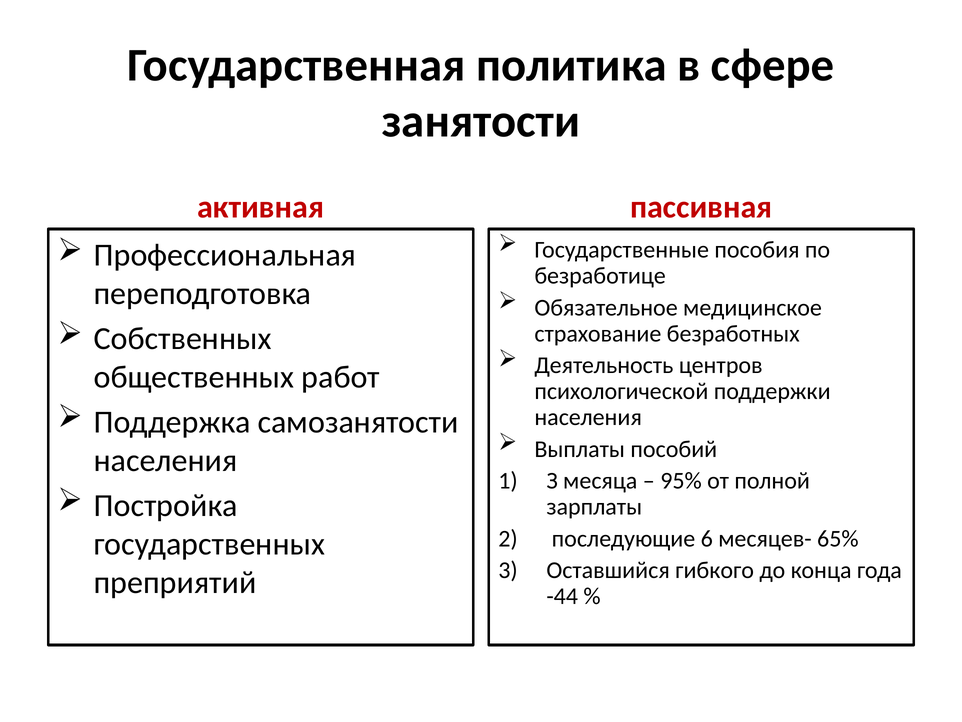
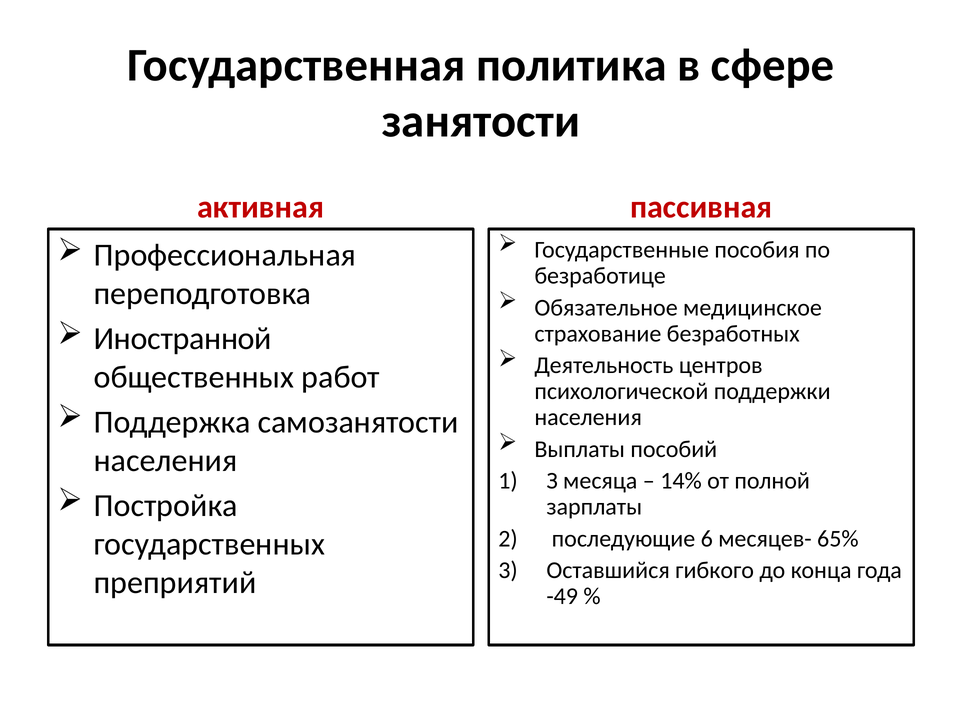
Собственных: Собственных -> Иностранной (183, 338)
95%: 95% -> 14% (681, 481)
-44: -44 -> -49 (562, 596)
